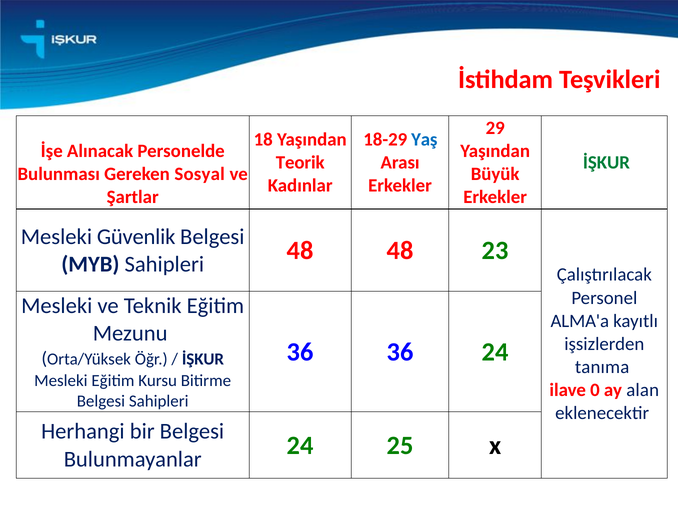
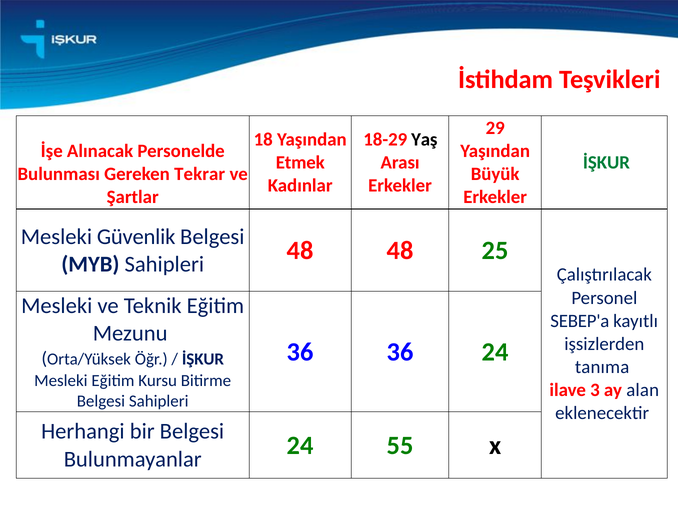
Yaş colour: blue -> black (424, 140)
Teorik: Teorik -> Etmek (300, 163)
Sosyal: Sosyal -> Tekrar (200, 174)
23: 23 -> 25 (495, 251)
ALMA'a: ALMA'a -> SEBEP'a (580, 321)
0: 0 -> 3 (595, 390)
25: 25 -> 55 (400, 446)
